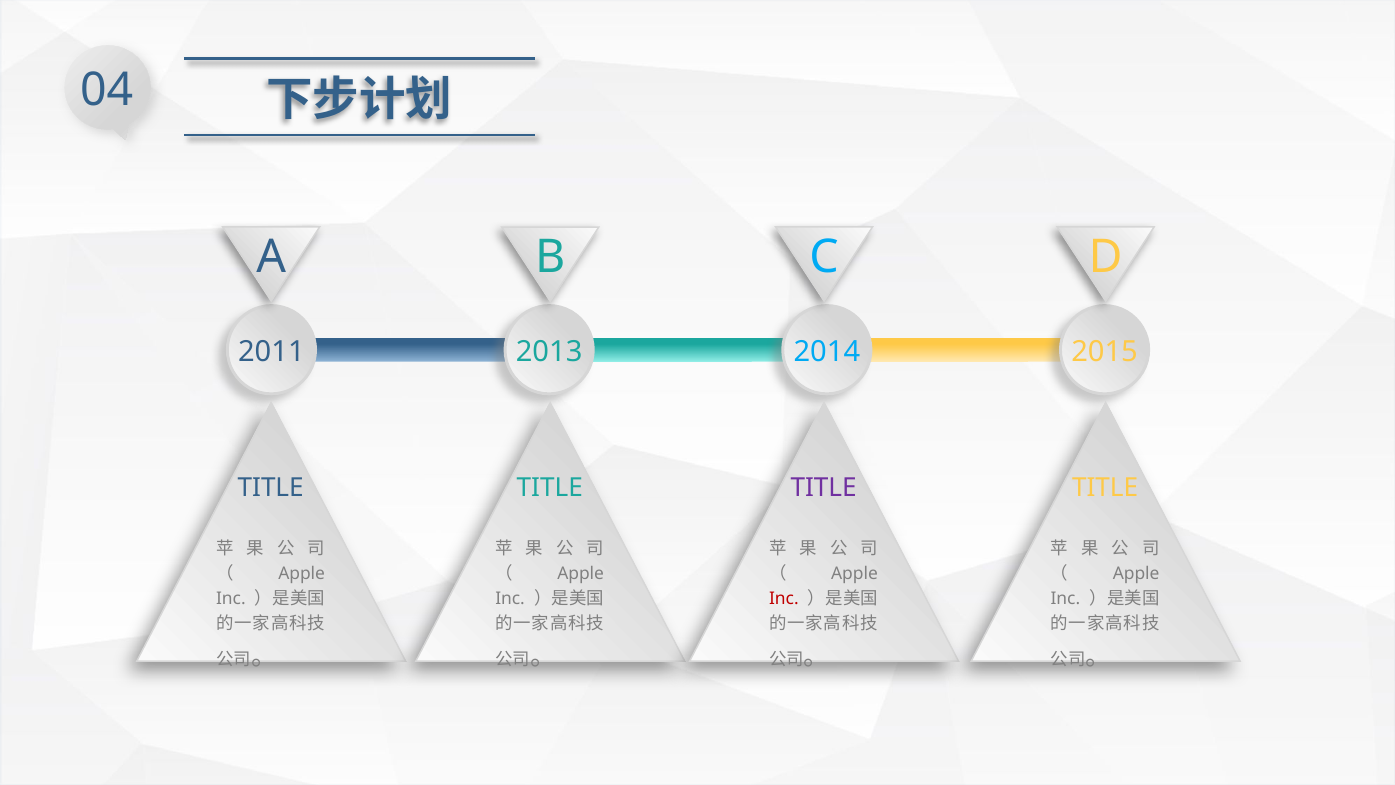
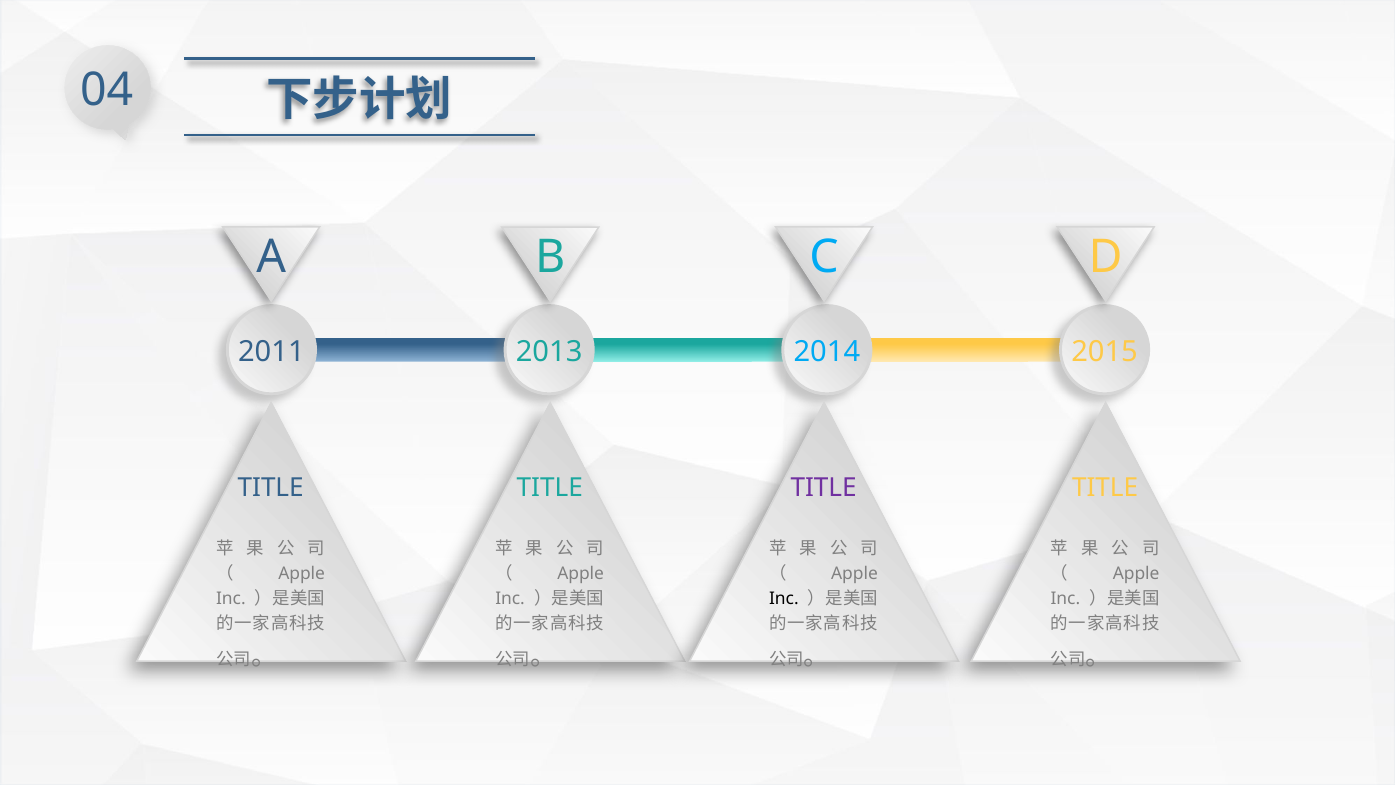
Inc colour: red -> black (784, 599)
